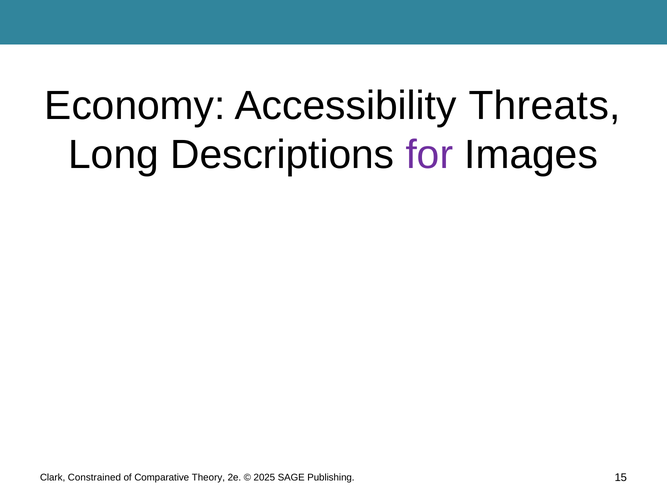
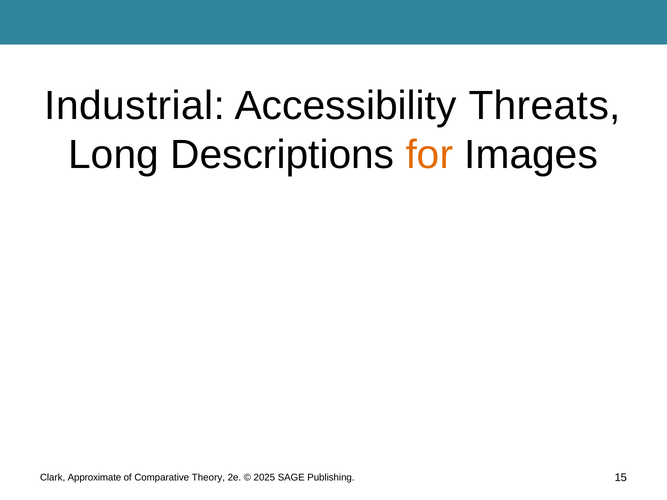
Economy: Economy -> Industrial (135, 106)
for colour: purple -> orange (429, 155)
Constrained: Constrained -> Approximate (94, 478)
